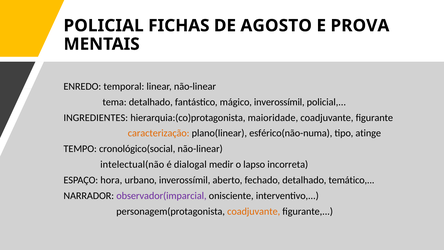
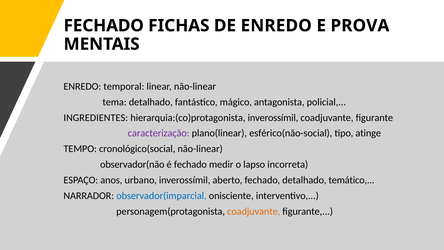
POLICIAL: POLICIAL -> FECHADO (104, 26)
DE AGOSTO: AGOSTO -> ENREDO (276, 26)
mágico inverossímil: inverossímil -> antagonista (279, 102)
hierarquia:(co)protagonista maioridade: maioridade -> inverossímil (273, 118)
caracterização colour: orange -> purple (159, 133)
esférico(não-numa: esférico(não-numa -> esférico(não-social (291, 133)
intelectual(não: intelectual(não -> observador(não (132, 164)
é dialogal: dialogal -> fechado (190, 164)
hora: hora -> anos (111, 180)
observador(imparcial colour: purple -> blue (161, 196)
